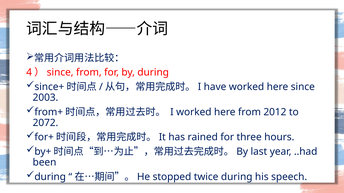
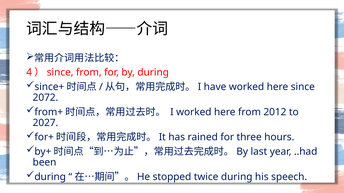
2003: 2003 -> 2072 (45, 98)
2072: 2072 -> 2027 (45, 123)
